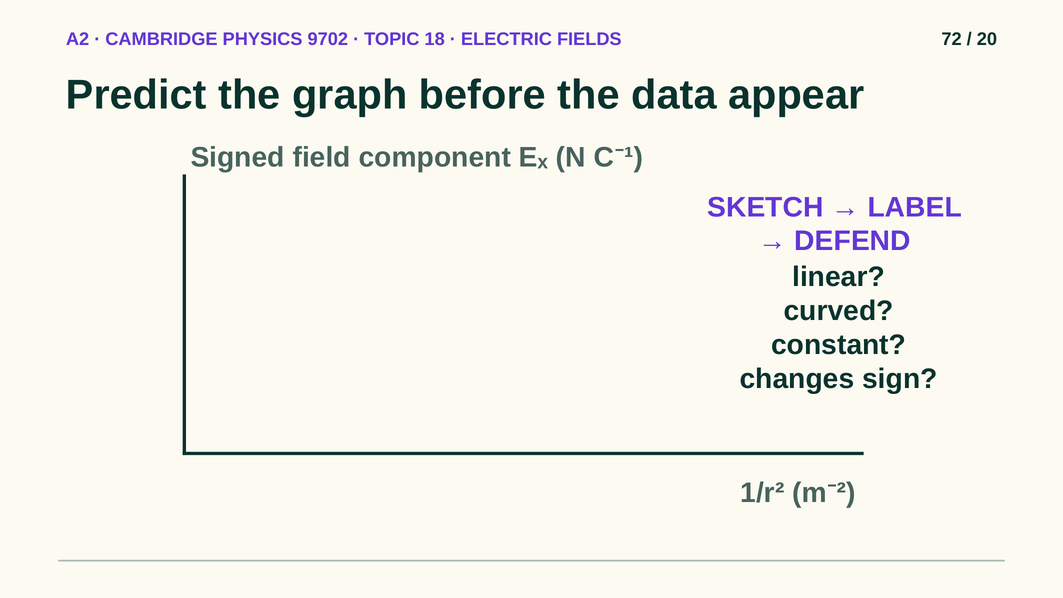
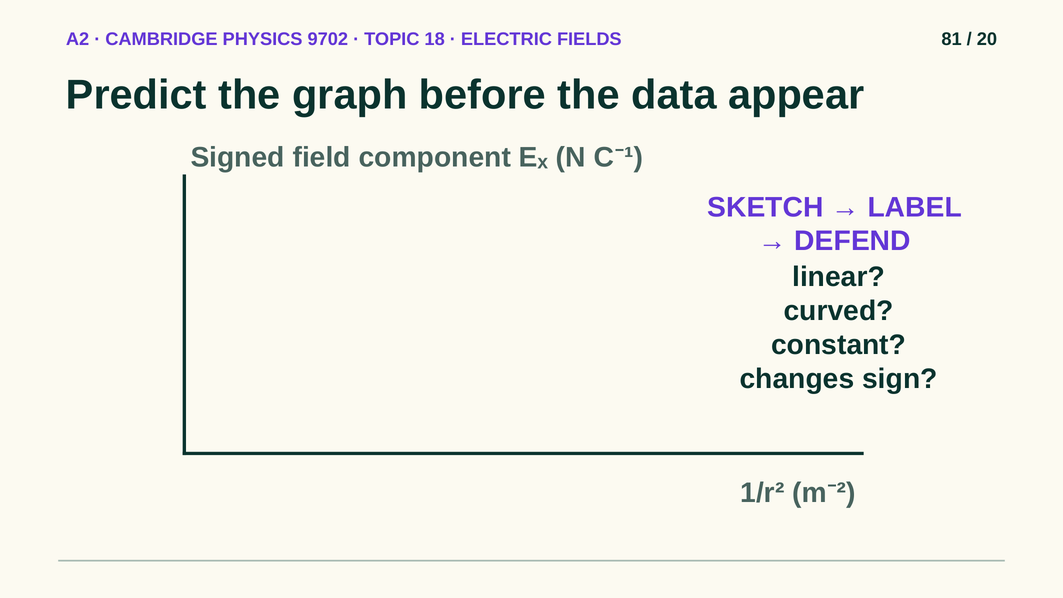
72: 72 -> 81 (952, 39)
